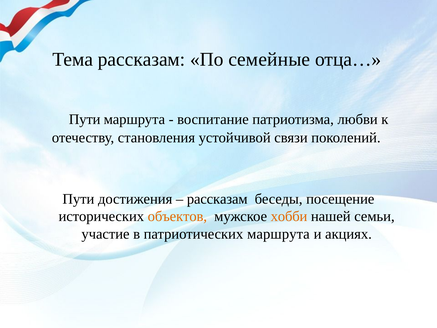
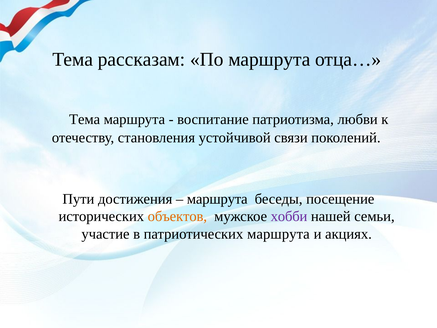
По семейные: семейные -> маршрута (269, 59)
Пути: Пути -> Тема (85, 119)
рассказам: рассказам -> маршрута (217, 199)
хобби colour: orange -> purple (289, 216)
